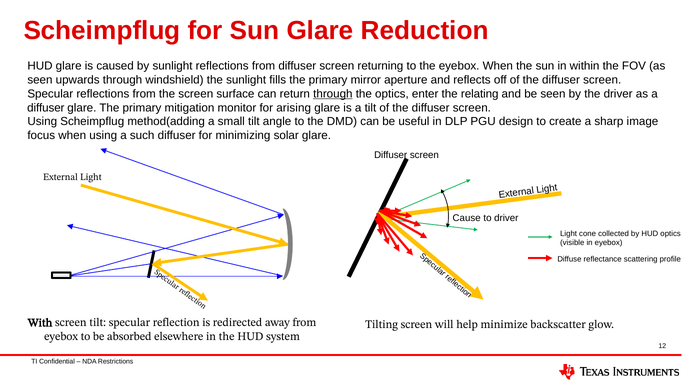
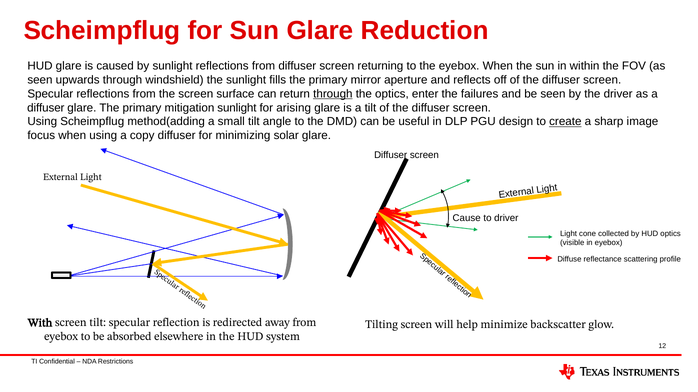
relating: relating -> failures (480, 94)
mitigation monitor: monitor -> sunlight (237, 108)
create underline: none -> present (565, 122)
such: such -> copy (142, 136)
